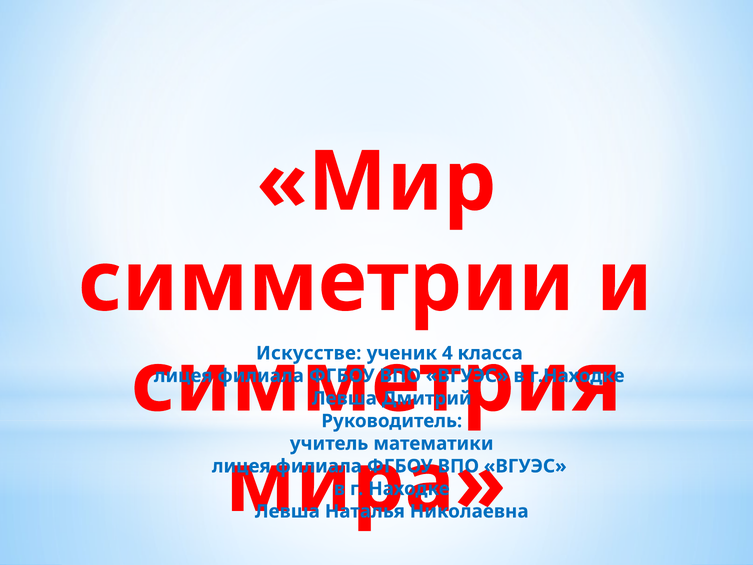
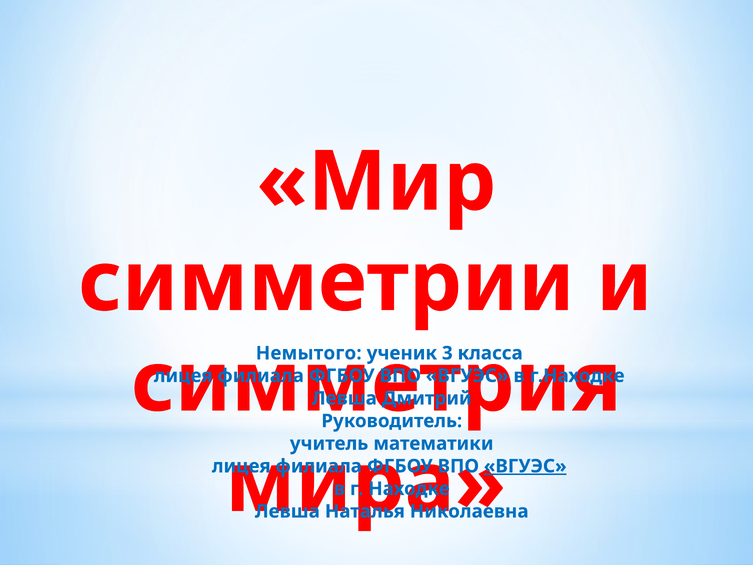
Искусстве: Искусстве -> Немытого (309, 353)
4: 4 -> 3 (447, 353)
ВГУЭС underline: none -> present (525, 466)
